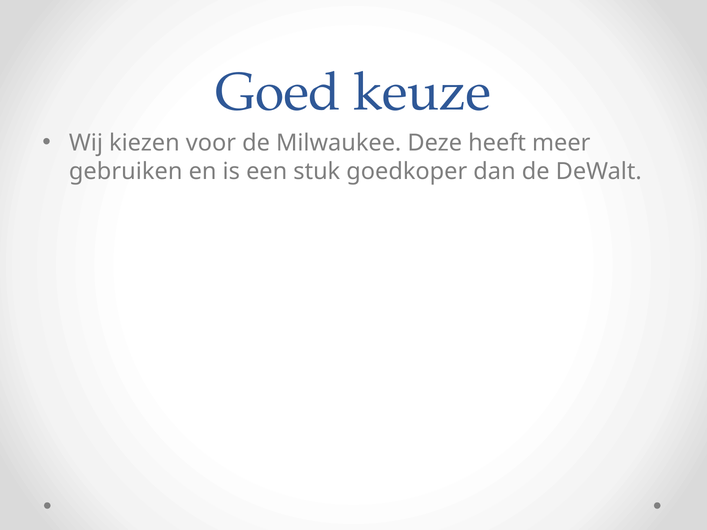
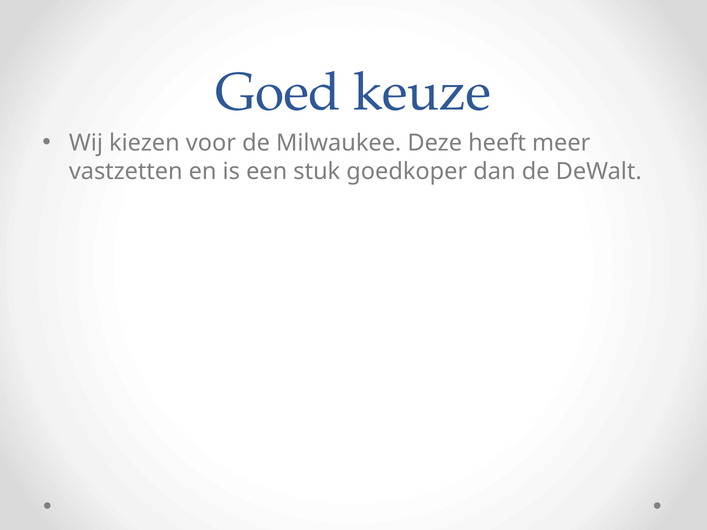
gebruiken: gebruiken -> vastzetten (126, 171)
